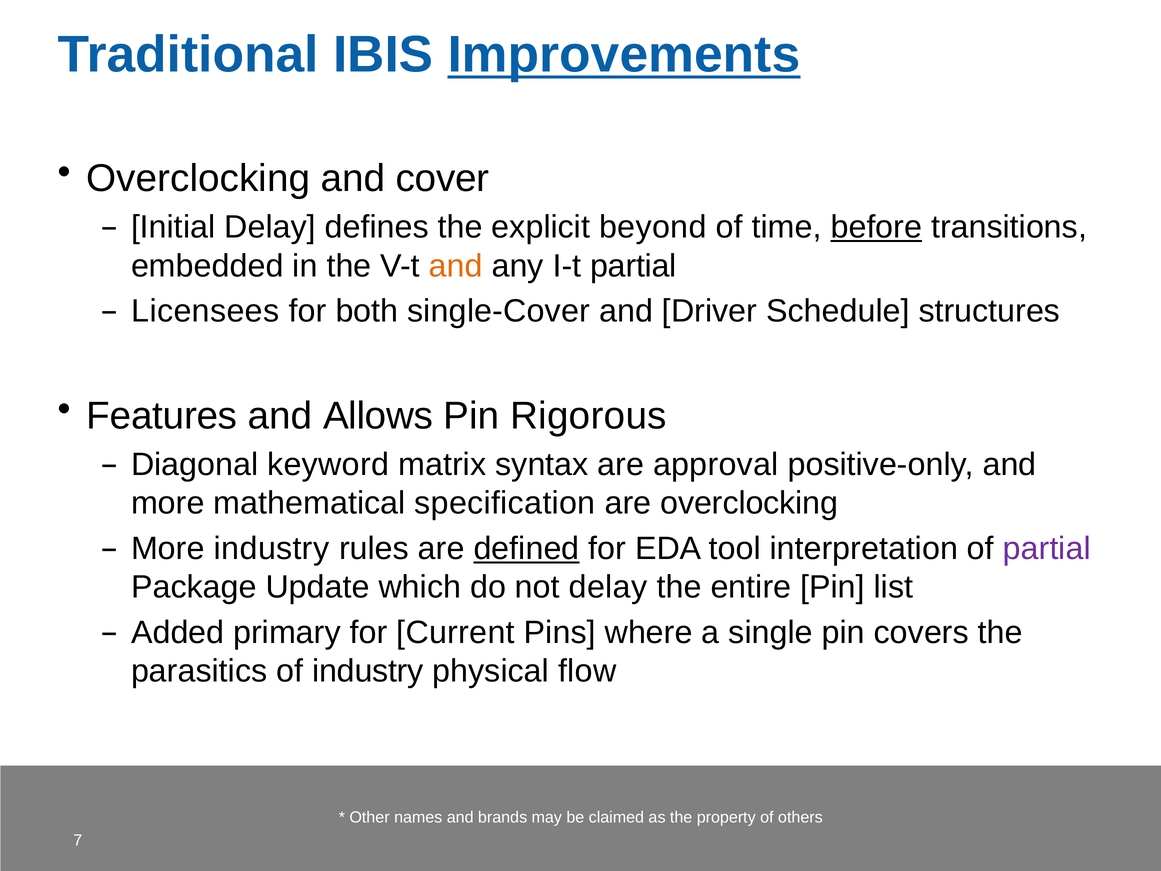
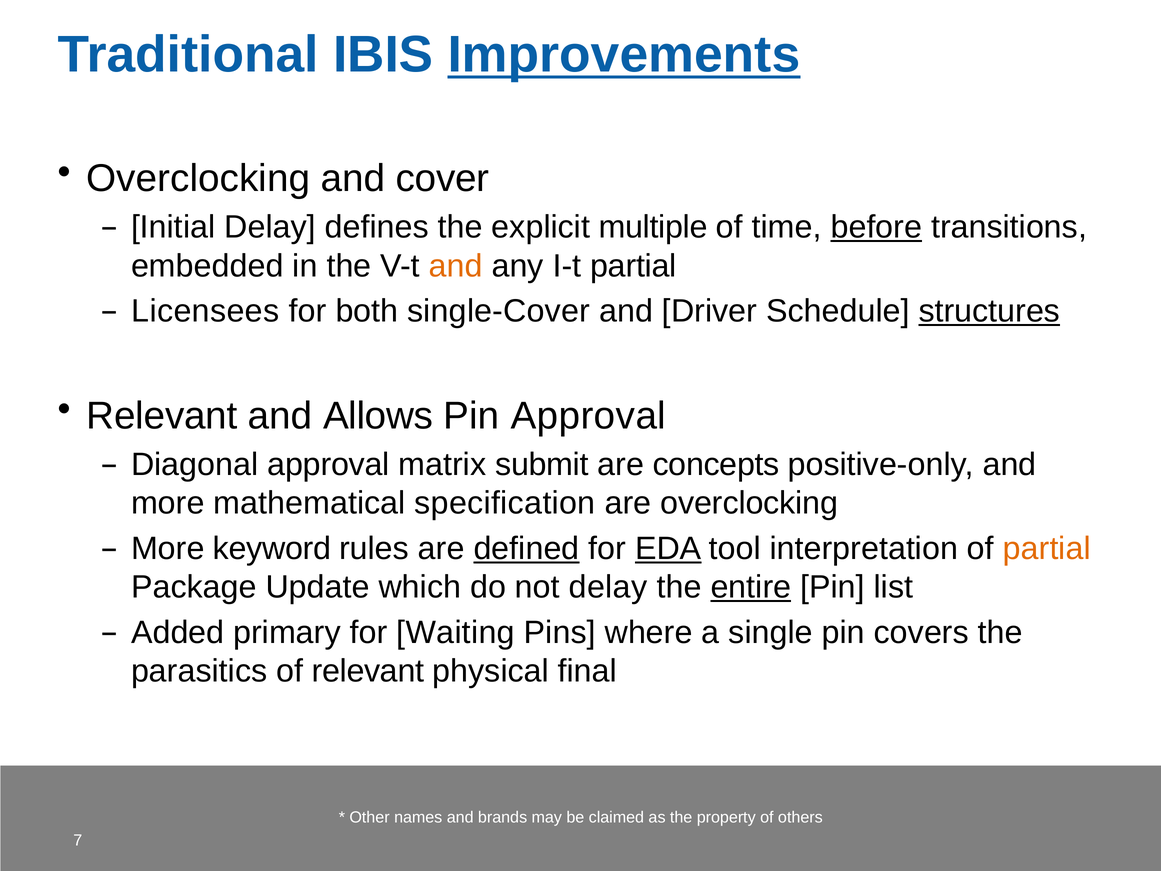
beyond: beyond -> multiple (653, 227)
structures underline: none -> present (989, 311)
Features: Features -> Relevant (162, 416)
Pin Rigorous: Rigorous -> Approval (588, 416)
Diagonal keyword: keyword -> approval (328, 464)
syntax: syntax -> submit (542, 464)
approval: approval -> concepts (716, 464)
More industry: industry -> keyword (272, 548)
EDA underline: none -> present (668, 548)
partial colour: purple -> orange (1047, 548)
entire underline: none -> present (751, 587)
Current: Current -> Waiting (456, 632)
of industry: industry -> relevant (368, 671)
flow: flow -> final (587, 671)
